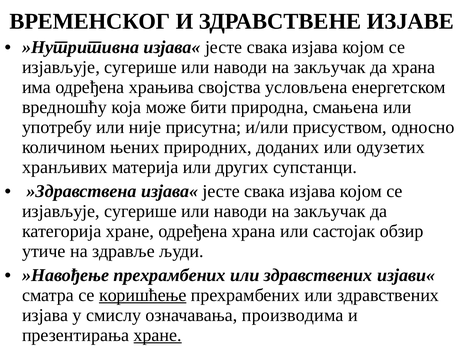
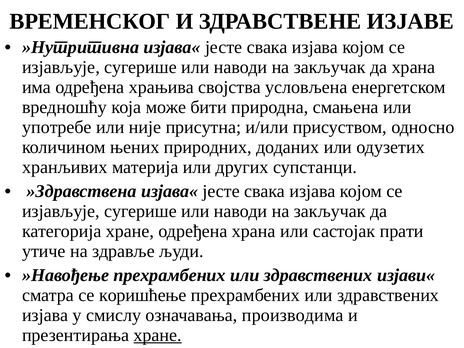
употребу: употребу -> употребе (57, 127)
обзир: обзир -> прати (402, 231)
коришћење underline: present -> none (143, 295)
